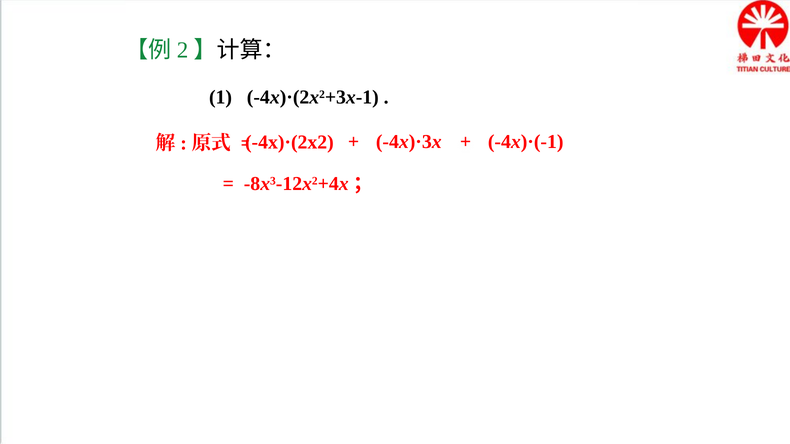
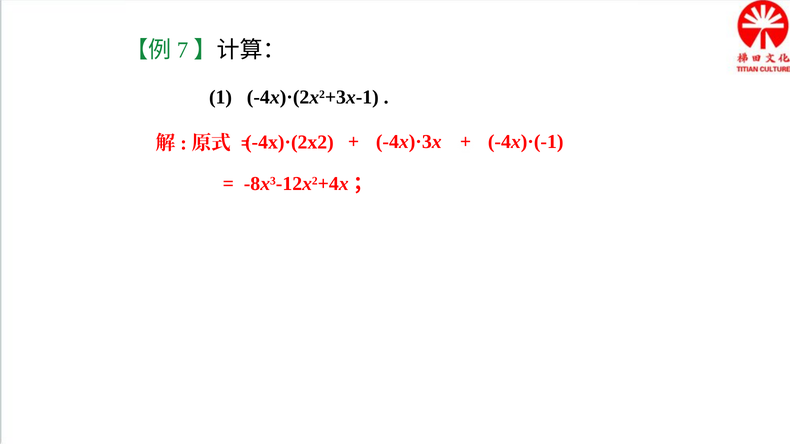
2: 2 -> 7 (183, 50)
